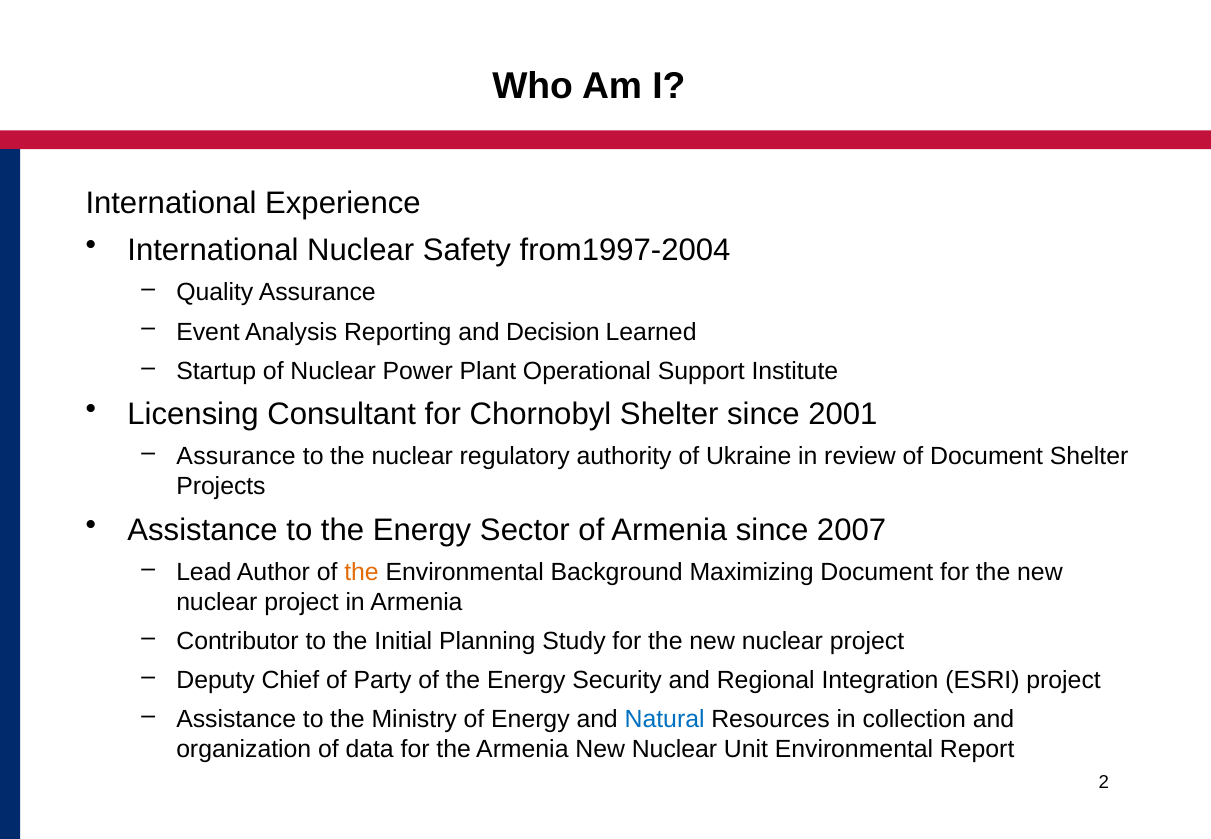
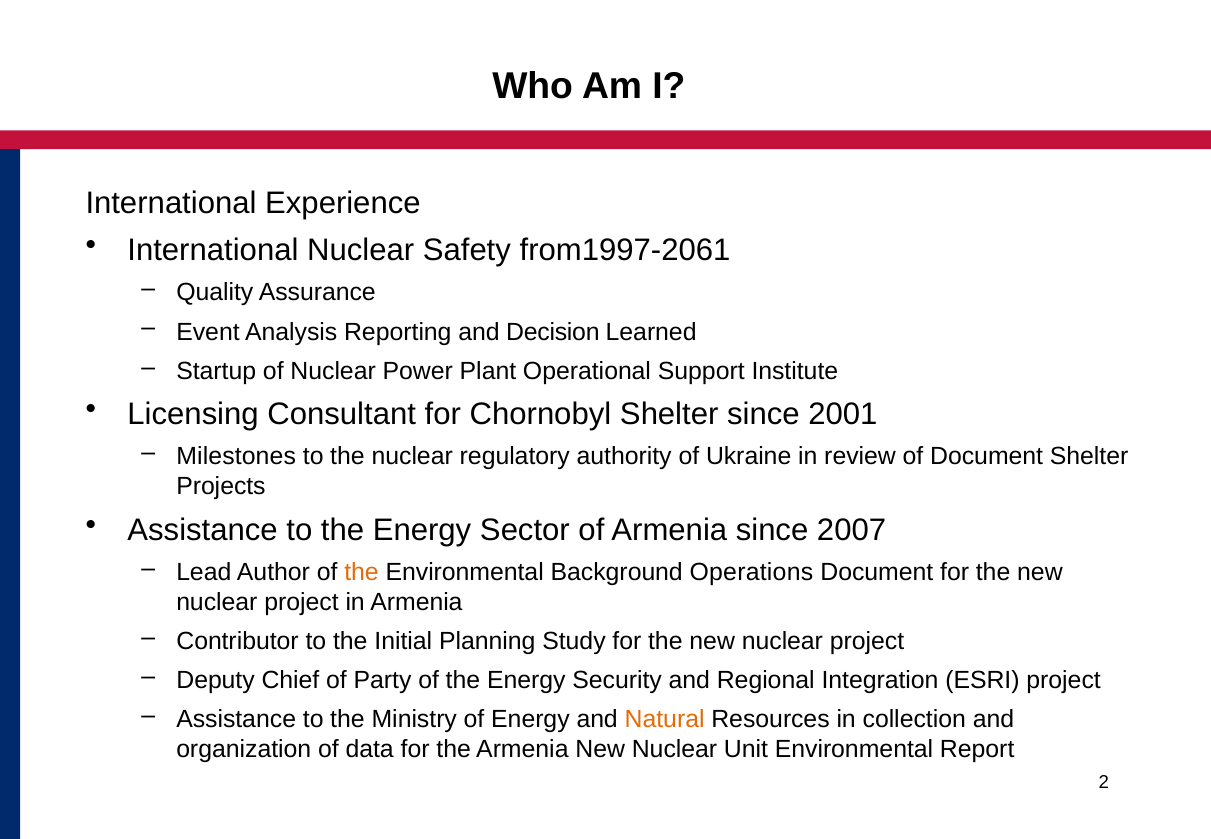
from1997-2004: from1997-2004 -> from1997-2061 (625, 250)
Assurance: Assurance -> Milestones (236, 457)
Maximizing: Maximizing -> Operations (751, 572)
Natural colour: blue -> orange (665, 719)
